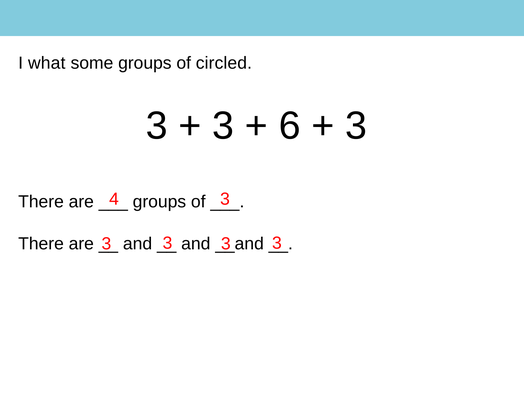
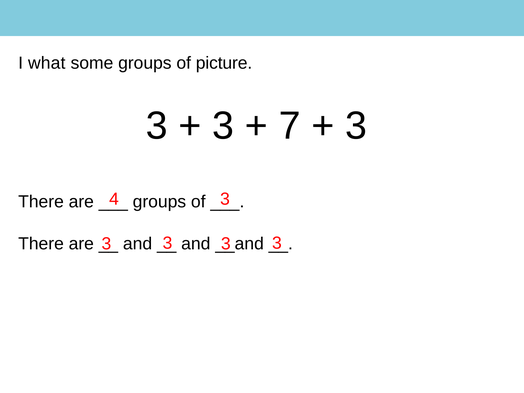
circled: circled -> picture (224, 63)
6: 6 -> 7 (290, 126)
